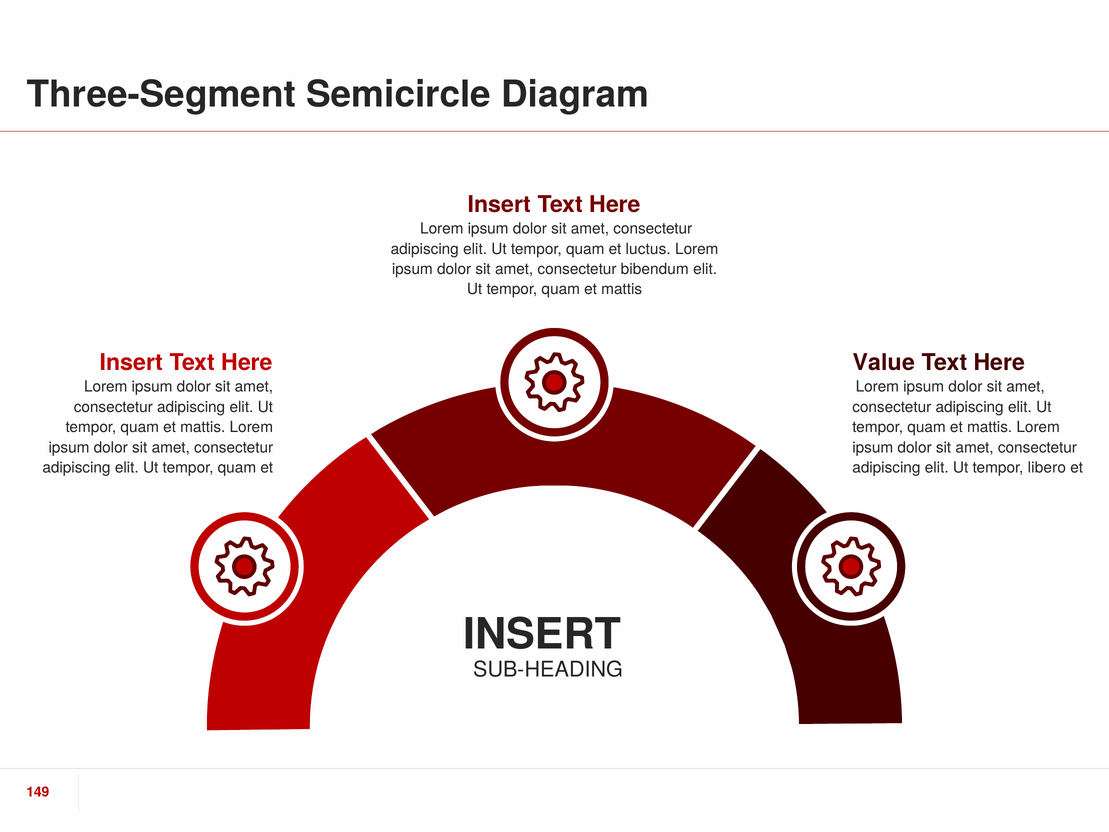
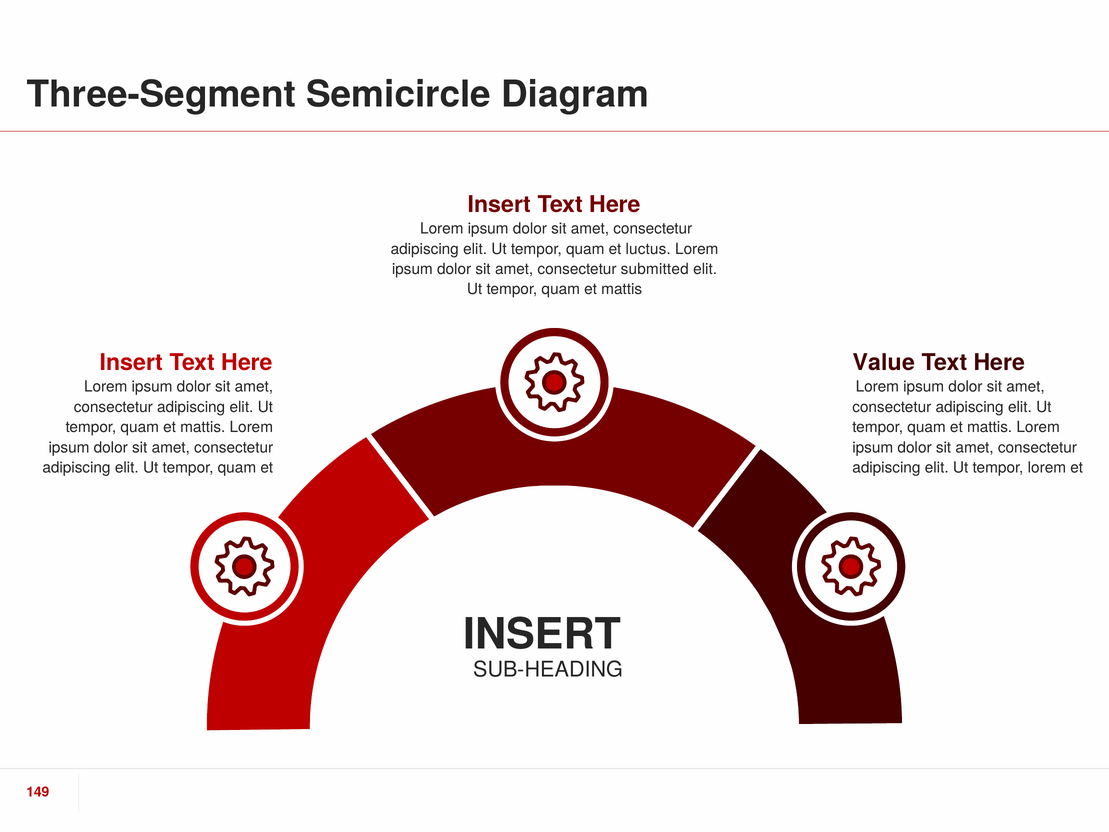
bibendum: bibendum -> submitted (655, 269)
tempor libero: libero -> lorem (1047, 468)
